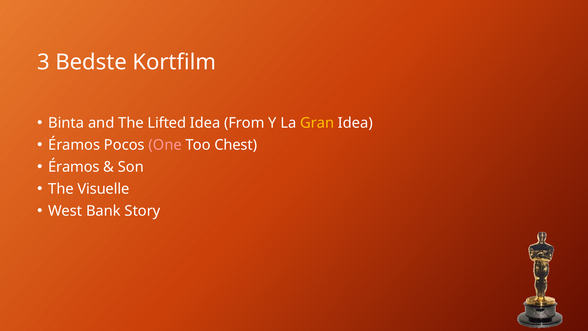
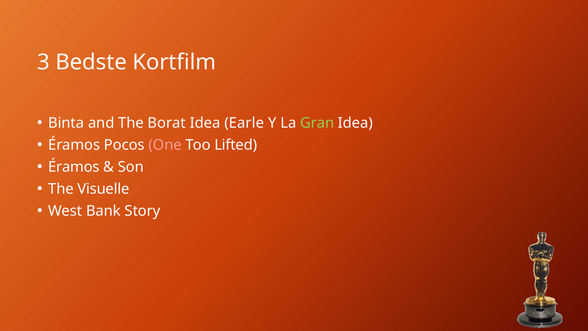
Lifted: Lifted -> Borat (167, 123)
From: From -> Earle (244, 123)
Gran colour: yellow -> light green (317, 123)
Chest: Chest -> Lifted (236, 145)
